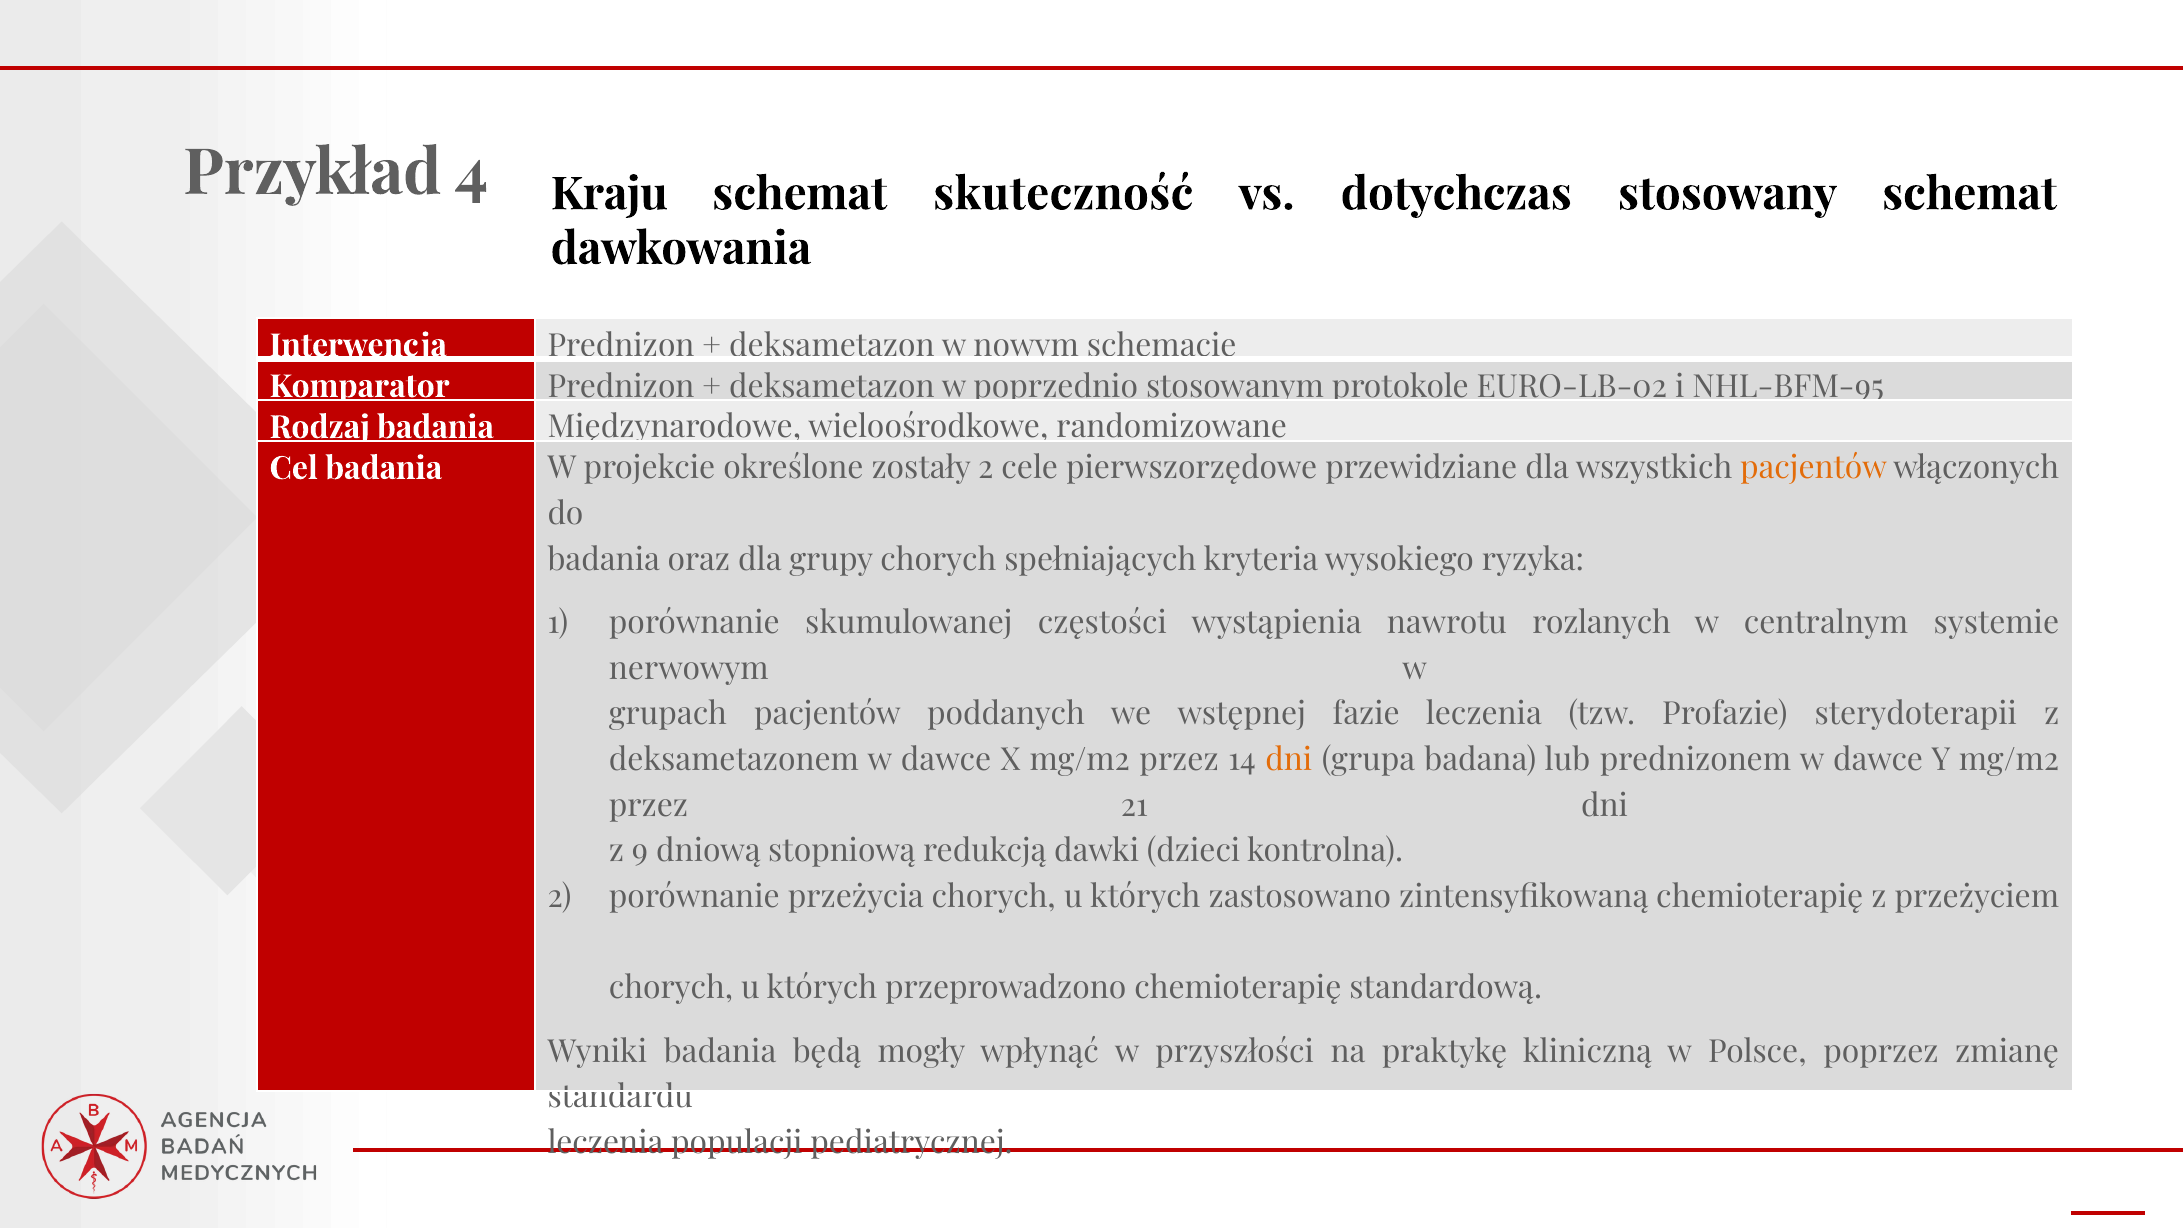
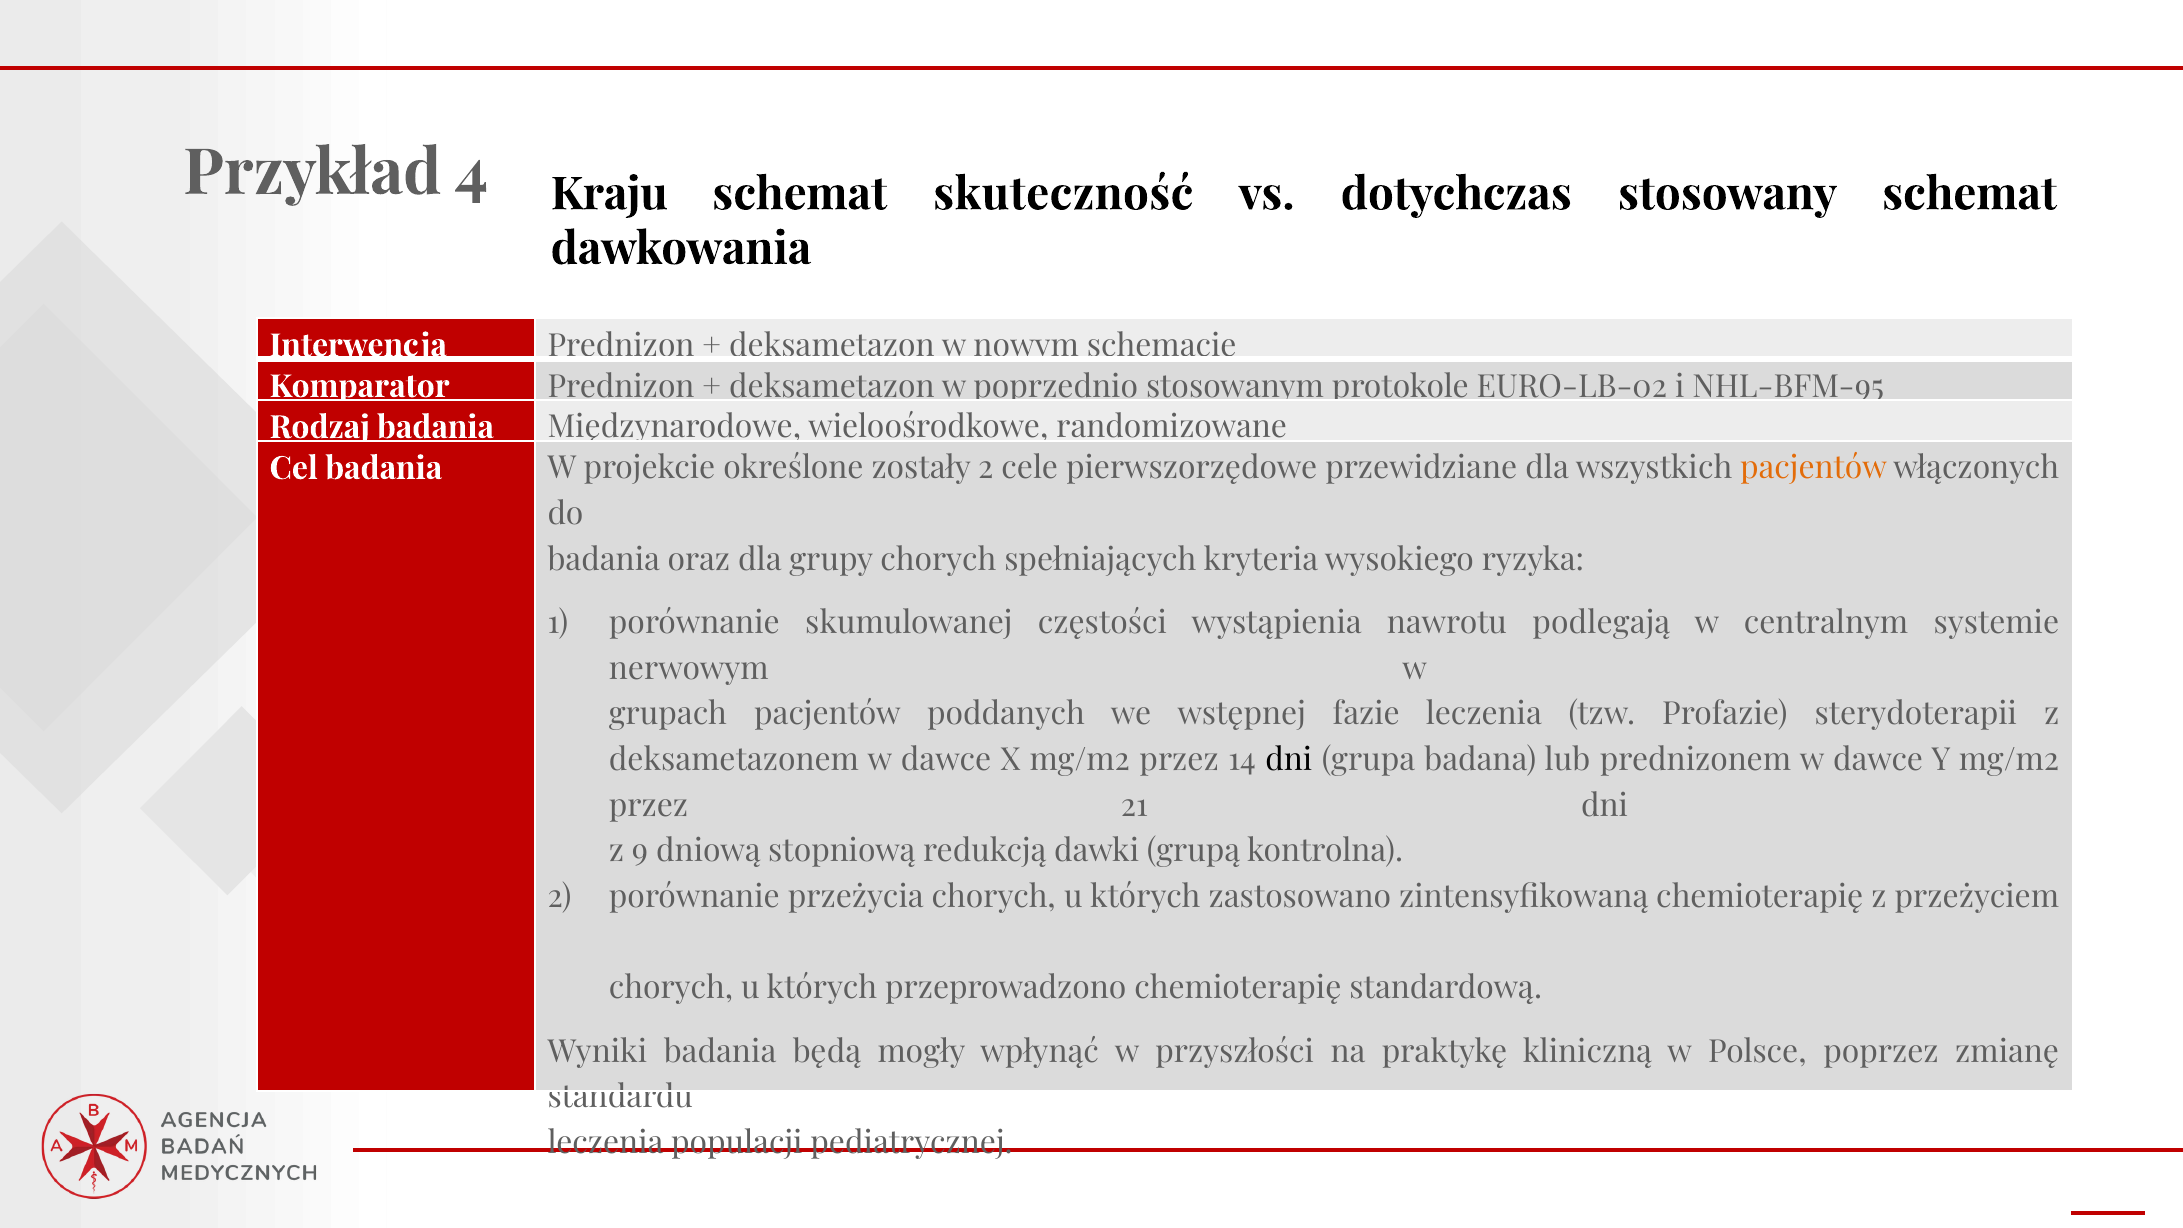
rozlanych: rozlanych -> podlegają (1601, 623)
dni colour: orange -> black (1289, 760)
dzieci: dzieci -> grupą (1194, 851)
